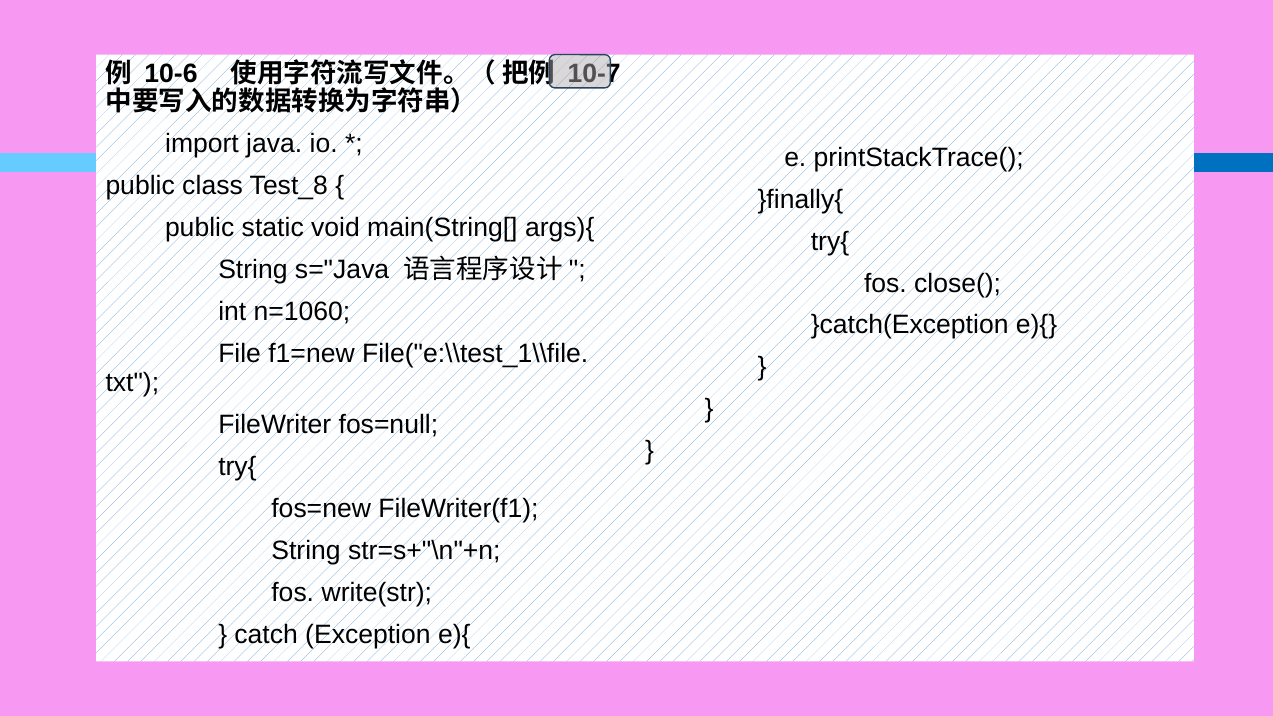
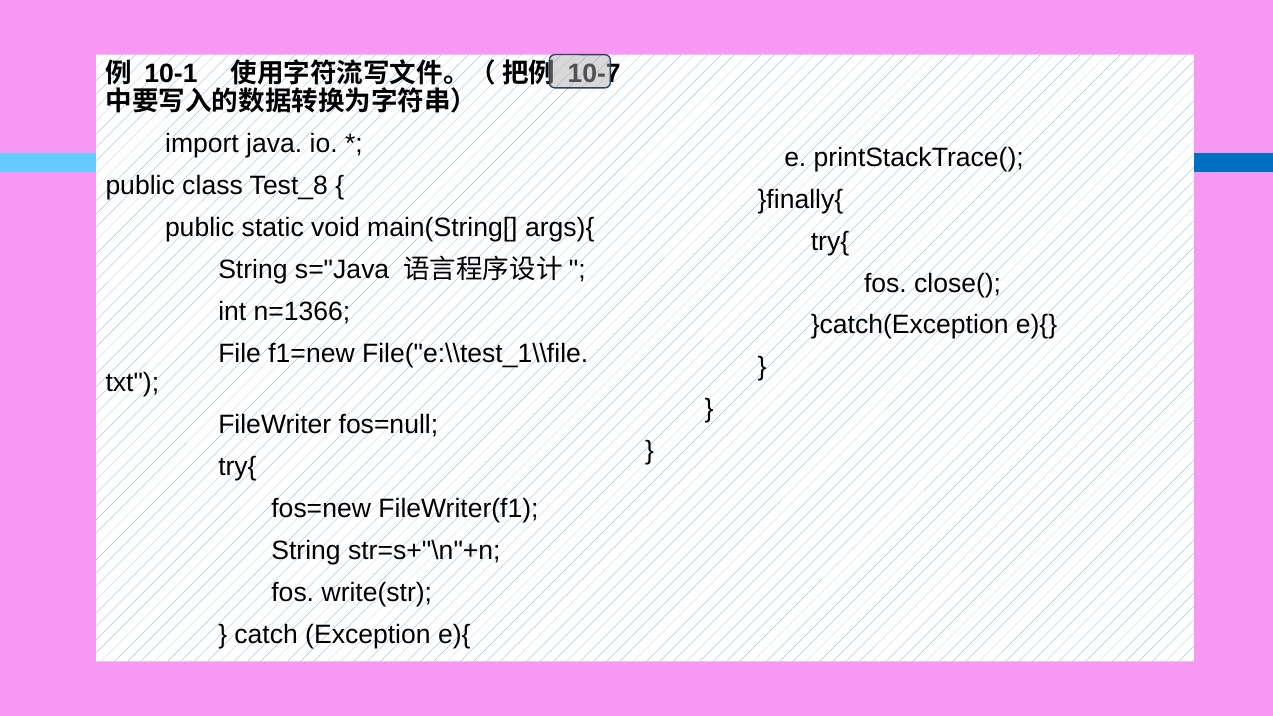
10-6: 10-6 -> 10-1 (171, 74)
n=1060: n=1060 -> n=1366 (302, 312)
